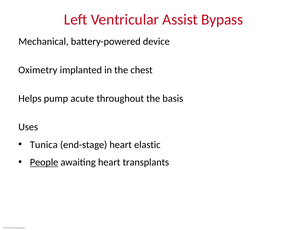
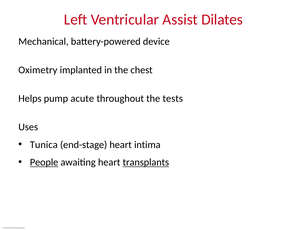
Bypass: Bypass -> Dilates (222, 19)
basis: basis -> tests (173, 99)
elastic: elastic -> intima (147, 145)
transplants underline: none -> present (146, 163)
